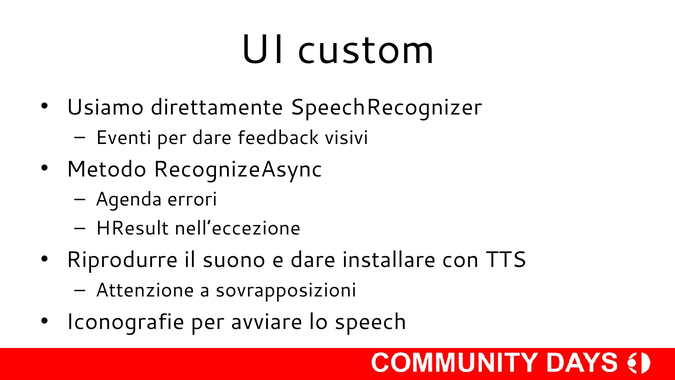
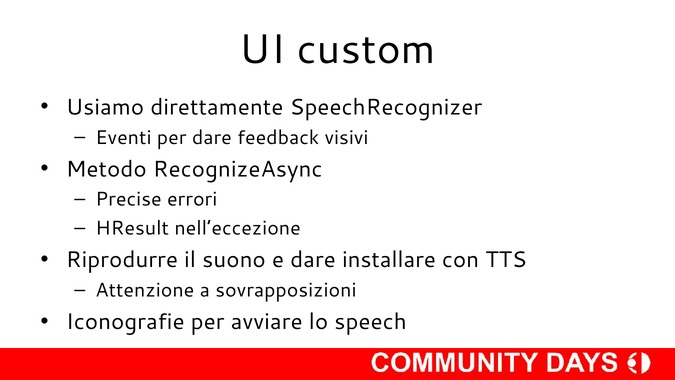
Agenda: Agenda -> Precise (129, 199)
